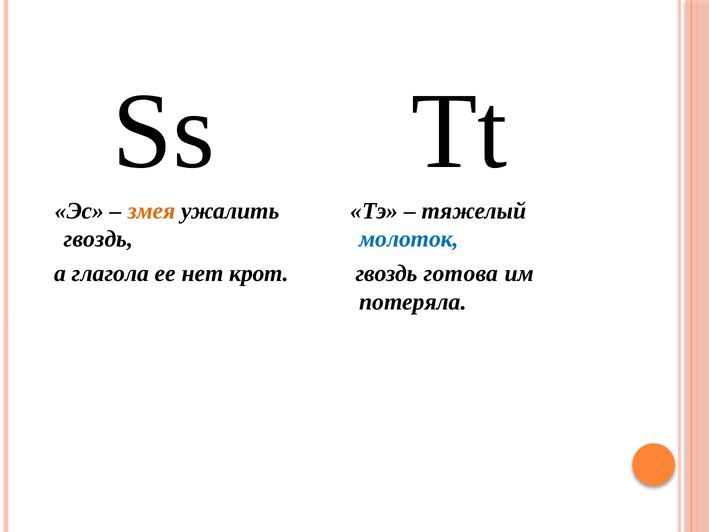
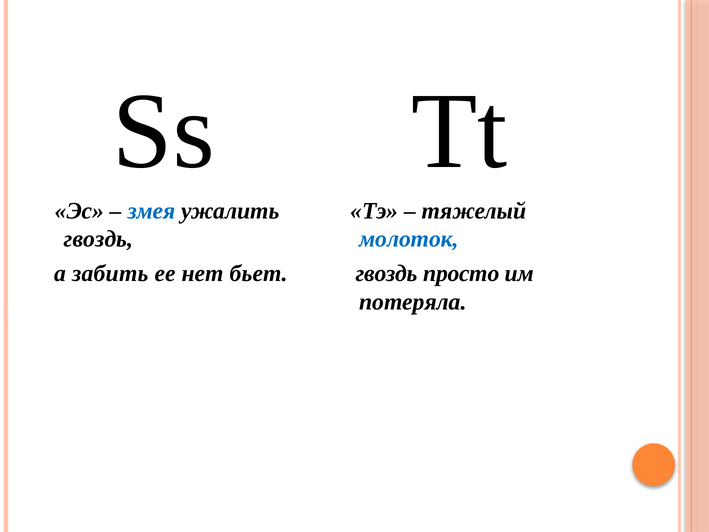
змея colour: orange -> blue (152, 211)
глагола: глагола -> забить (110, 273)
крот: крот -> бьет (259, 273)
готова: готова -> просто (461, 273)
